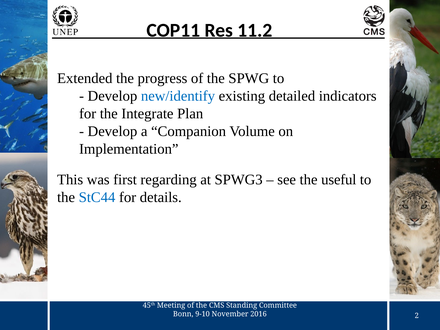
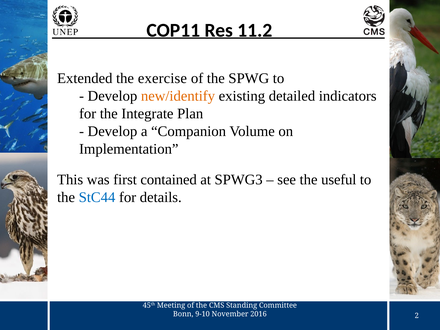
progress: progress -> exercise (162, 78)
new/identify colour: blue -> orange (178, 96)
regarding: regarding -> contained (169, 180)
